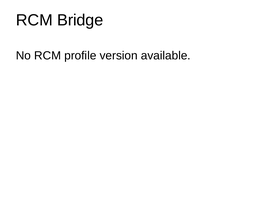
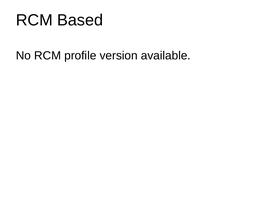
Bridge: Bridge -> Based (80, 20)
